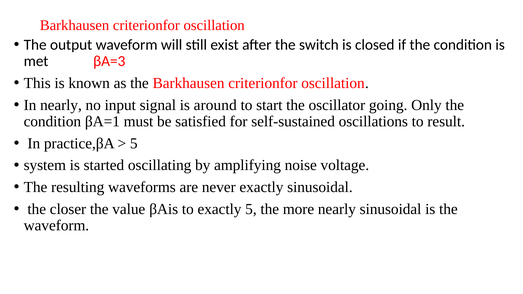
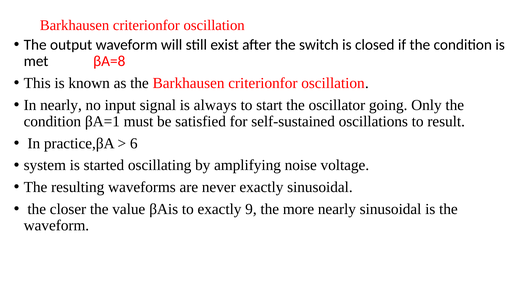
βA=3: βA=3 -> βA=8 (109, 61)
around: around -> always (215, 105)
5: 5 -> 6 (134, 143)
exactly 5: 5 -> 9 (251, 209)
